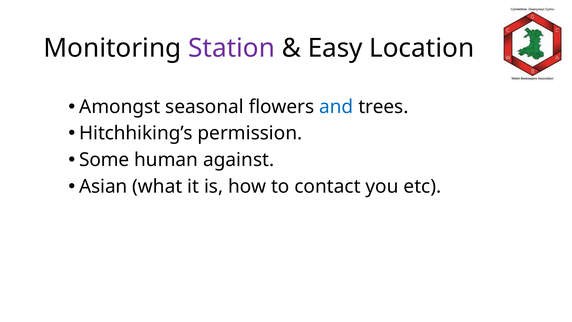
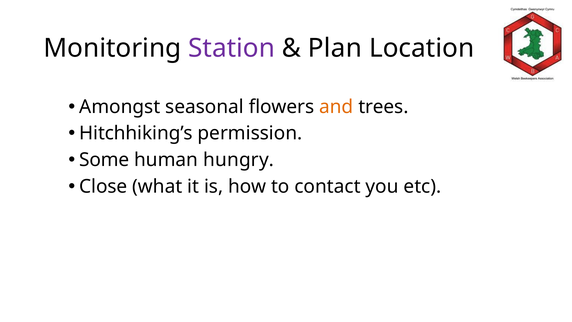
Easy: Easy -> Plan (335, 48)
and colour: blue -> orange (336, 107)
against: against -> hungry (239, 160)
Asian: Asian -> Close (103, 186)
